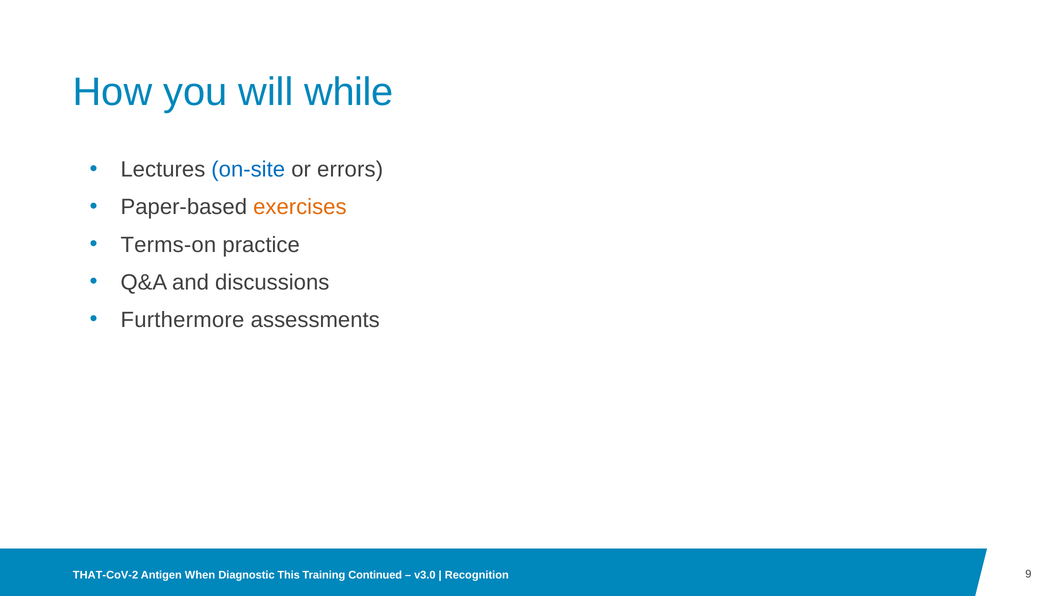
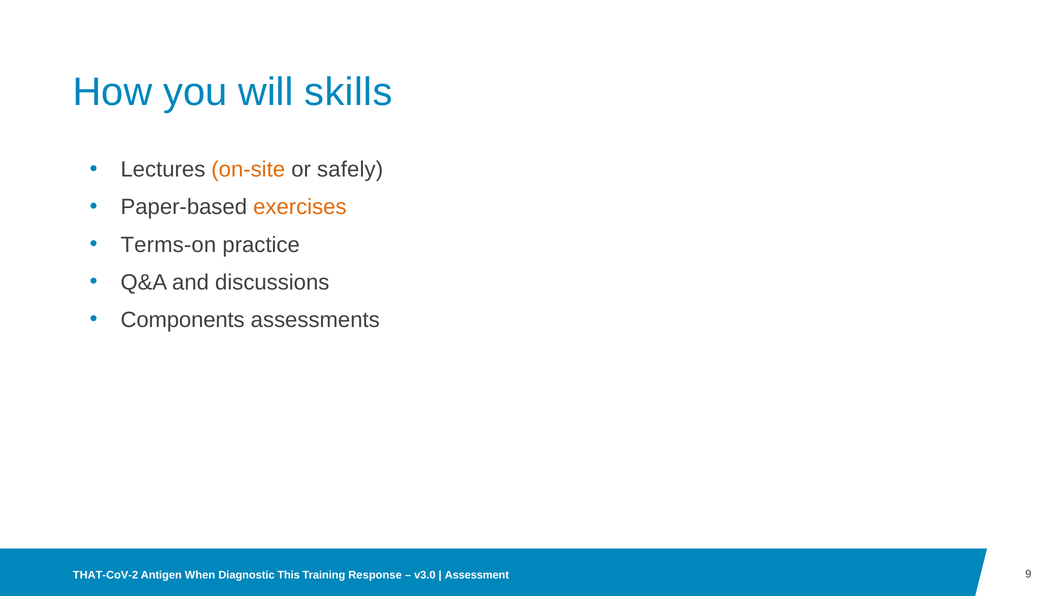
while: while -> skills (348, 92)
on-site colour: blue -> orange (248, 170)
errors: errors -> safely (350, 170)
Furthermore: Furthermore -> Components (183, 320)
Continued: Continued -> Response (375, 575)
Recognition: Recognition -> Assessment (477, 575)
